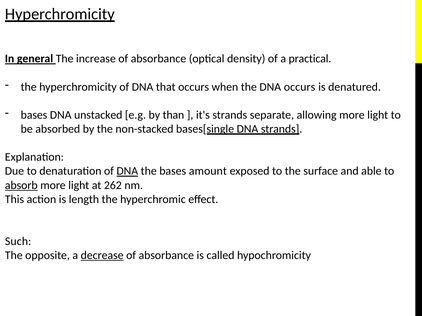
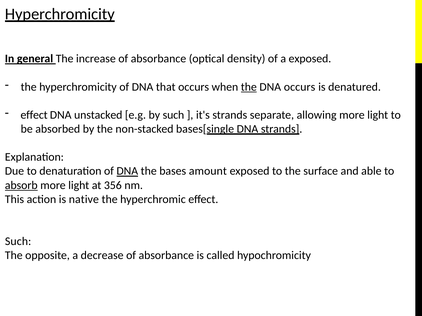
a practical: practical -> exposed (310, 59)
the underline: none -> present (249, 87)
bases: bases -> effect (34, 115)
by than: than -> such (173, 115)
262: 262 -> 356 (113, 185)
length: length -> native (84, 200)
decrease underline: present -> none (102, 256)
